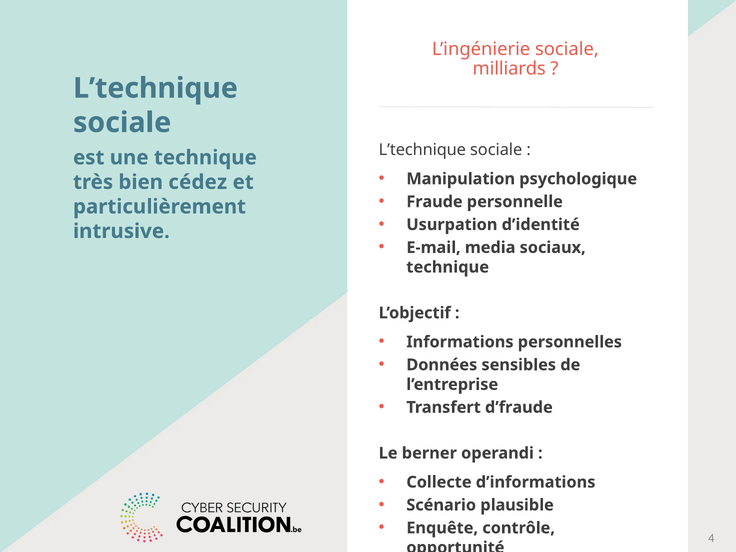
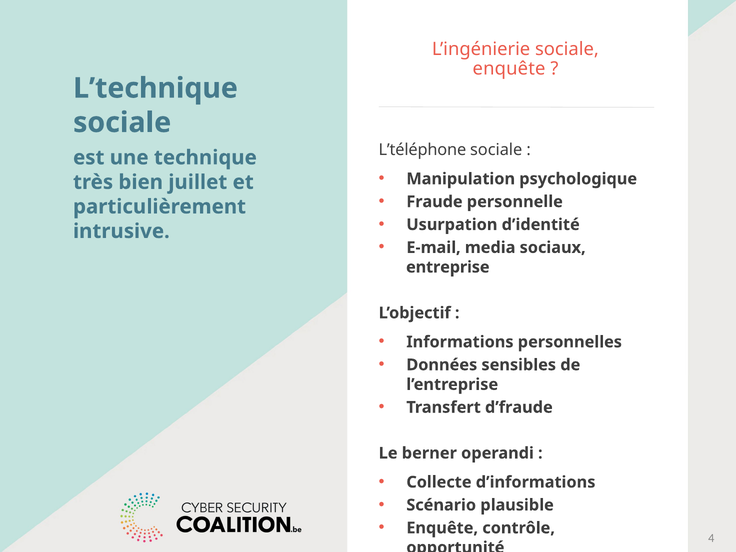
milliards: milliards -> enquête (509, 69)
L’technique: L’technique -> L’téléphone (422, 150)
cédez: cédez -> juillet (198, 182)
technique: technique -> entreprise (448, 267)
